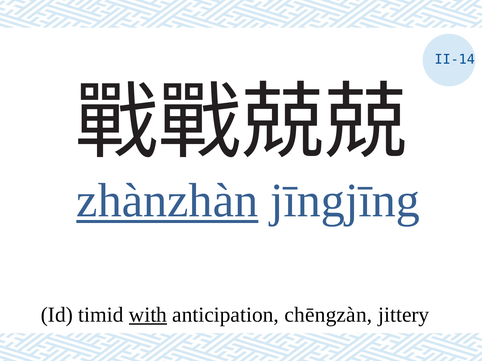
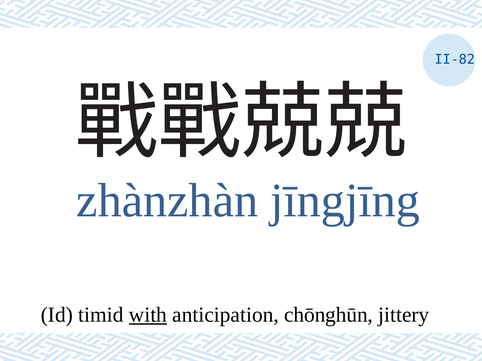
II-14: II-14 -> II-82 (455, 60)
zhànzhàn underline: present -> none (167, 201)
chēngzàn: chēngzàn -> chōnghūn (329, 315)
